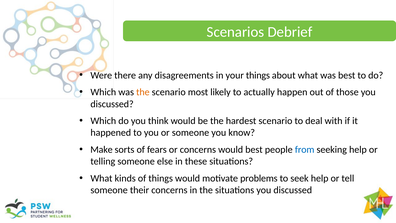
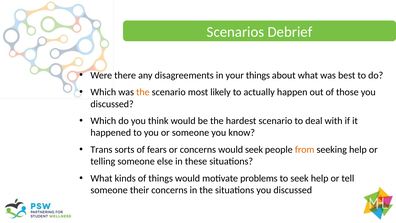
Make: Make -> Trans (101, 149)
would best: best -> seek (254, 149)
from colour: blue -> orange (305, 149)
